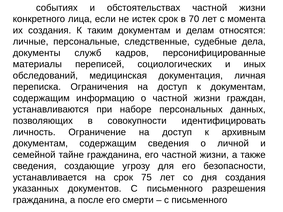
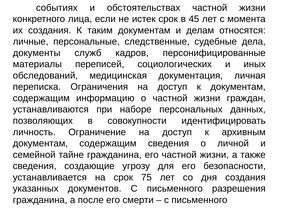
70: 70 -> 45 (194, 19)
